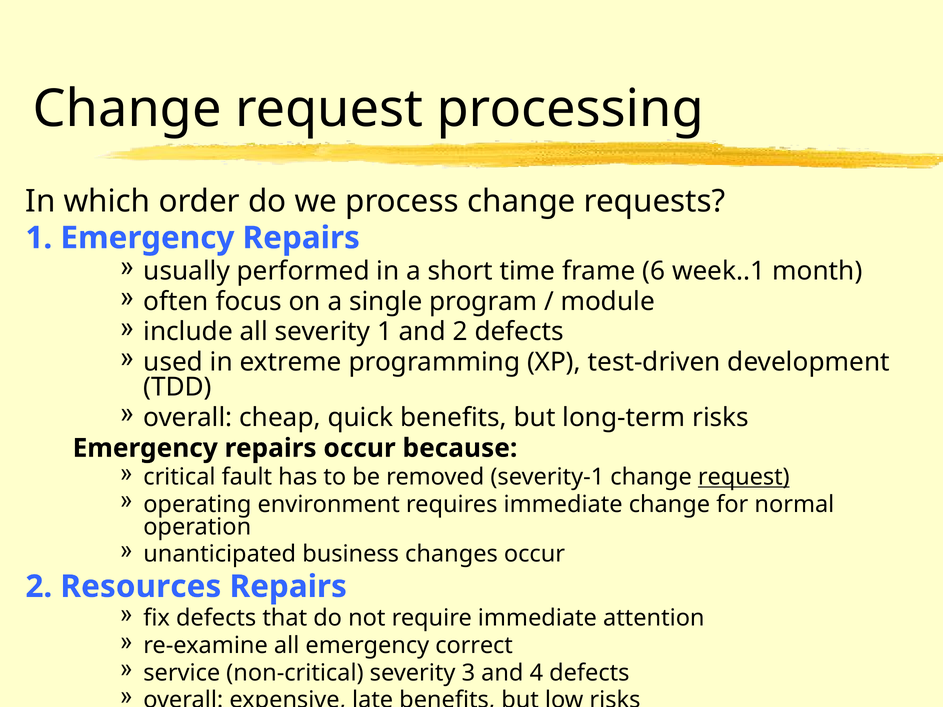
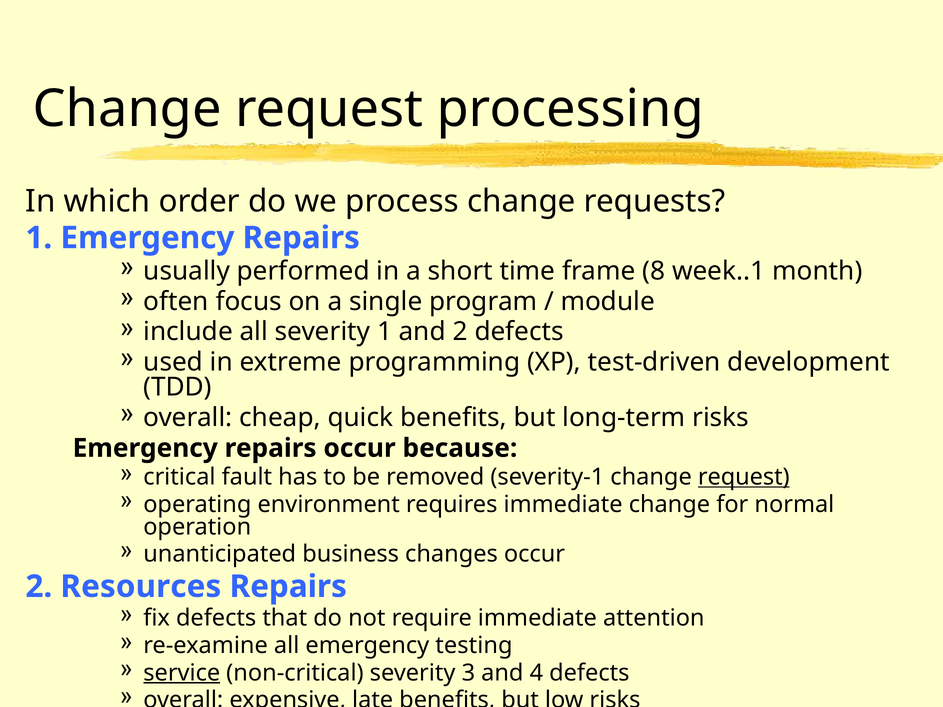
6: 6 -> 8 (654, 271)
correct: correct -> testing (474, 646)
service underline: none -> present (182, 673)
